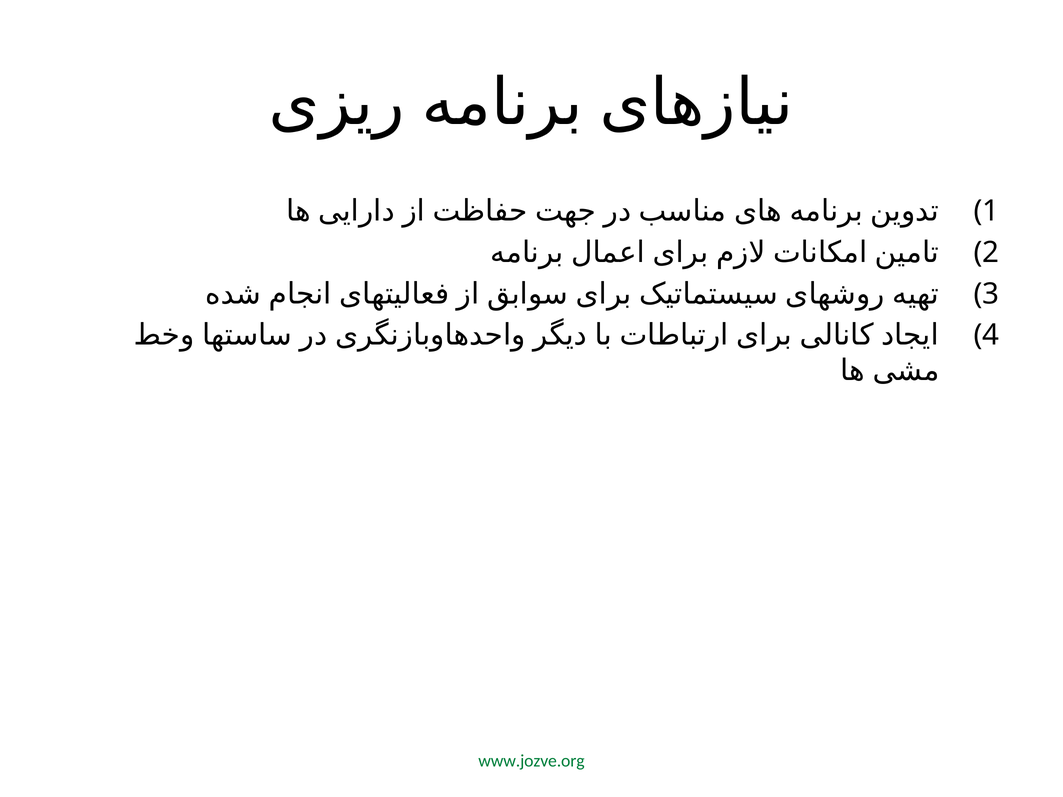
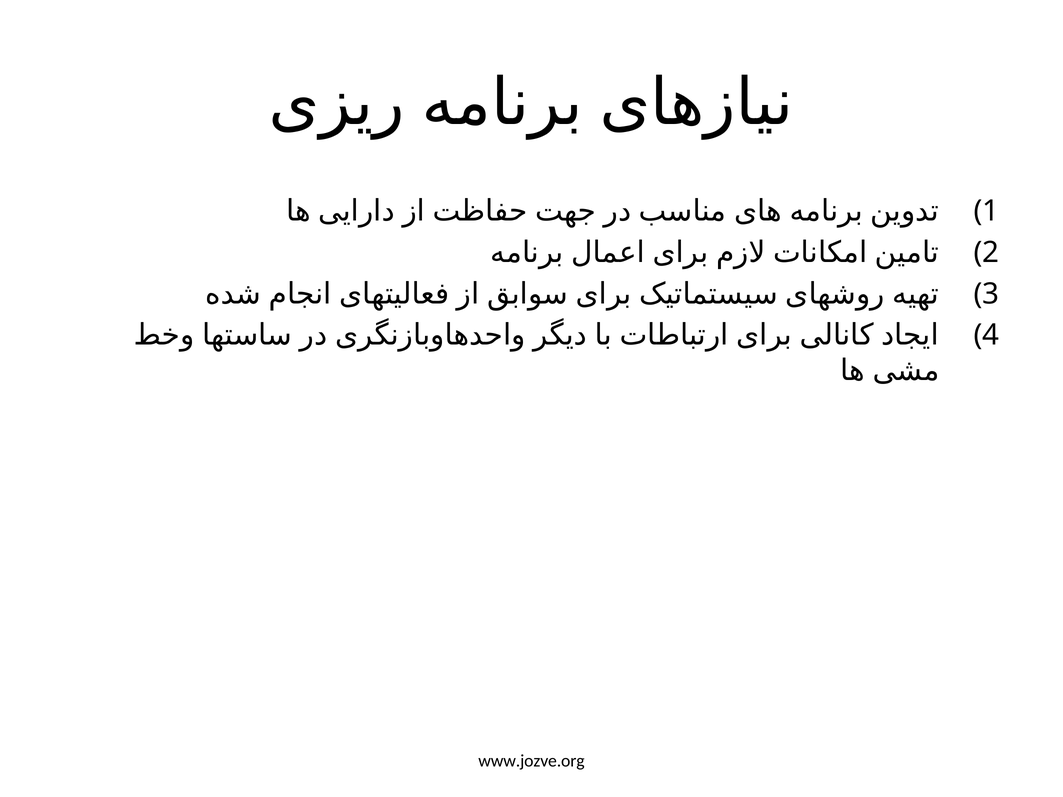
www.jozve.org colour: green -> black (531, 761)
